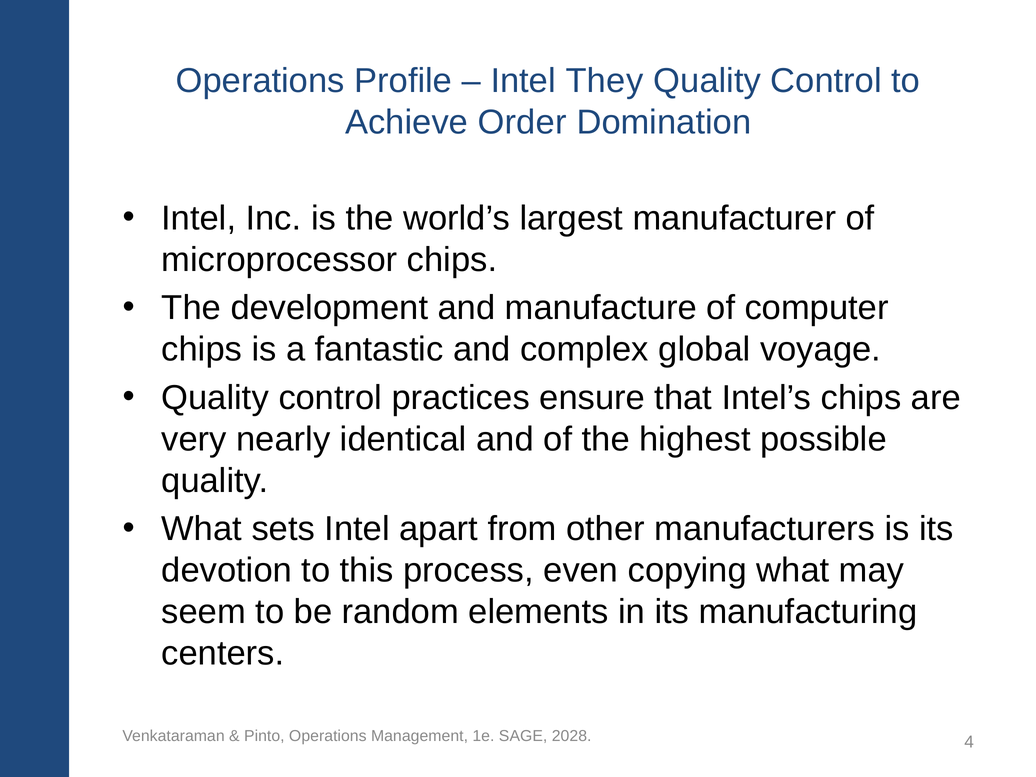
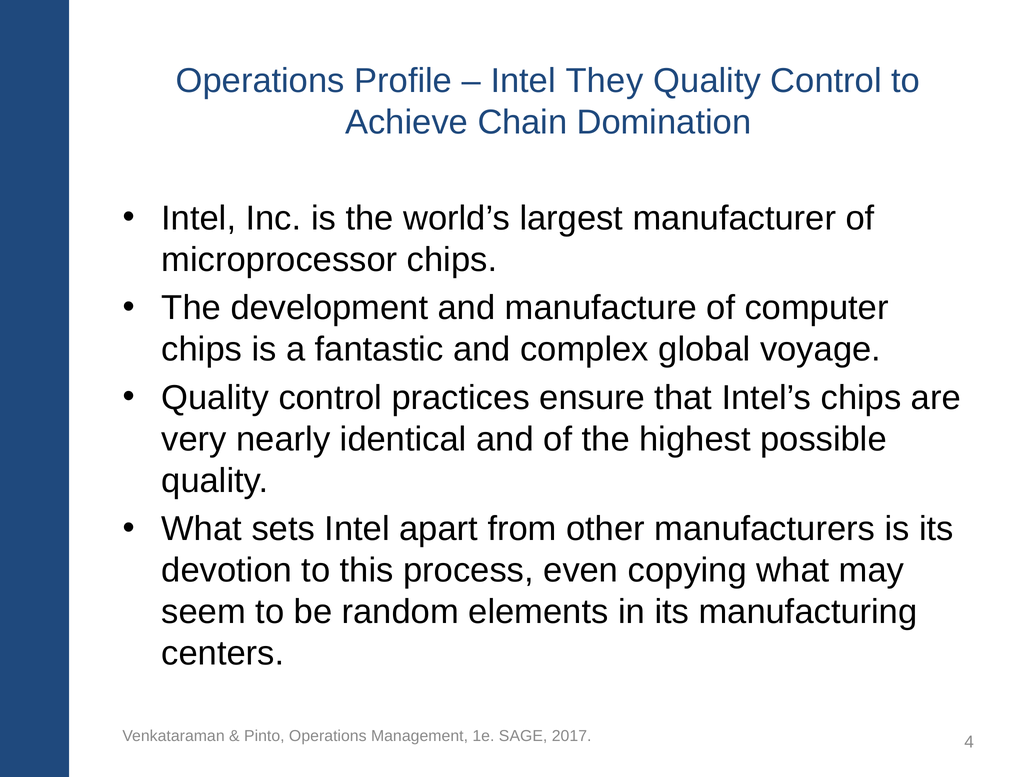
Order: Order -> Chain (522, 122)
2028: 2028 -> 2017 (572, 736)
